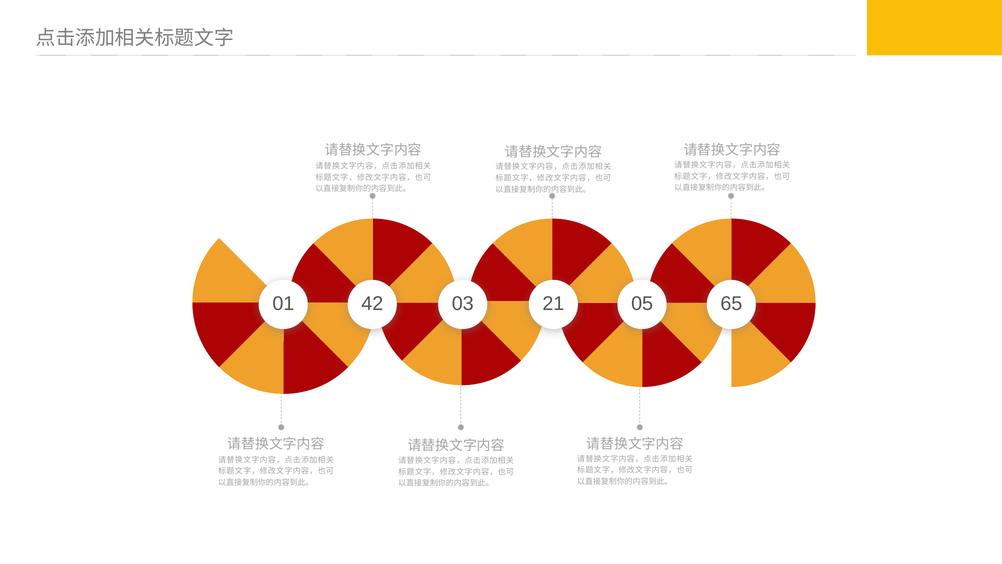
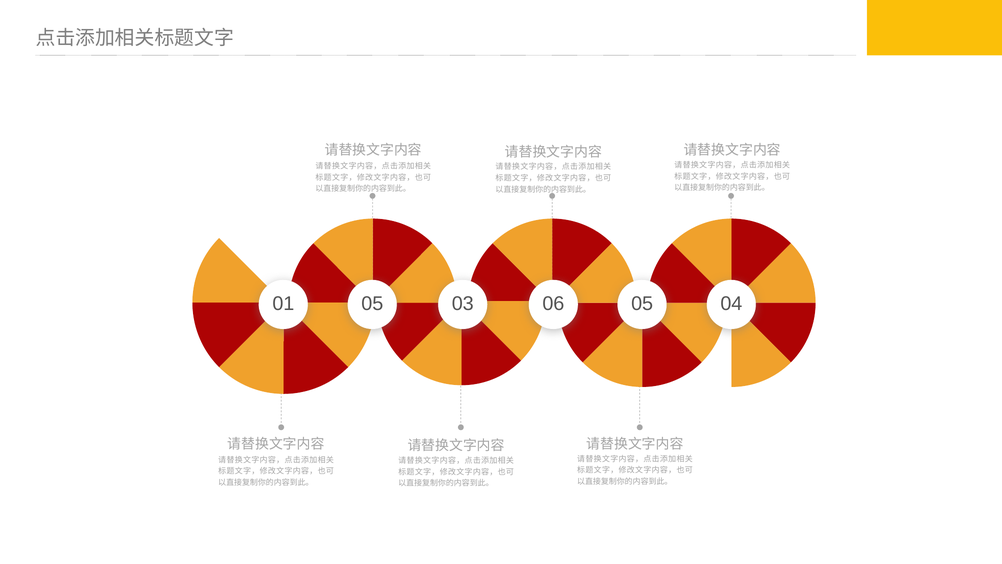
01 42: 42 -> 05 (372, 304)
21: 21 -> 06 (553, 304)
65: 65 -> 04 (731, 304)
